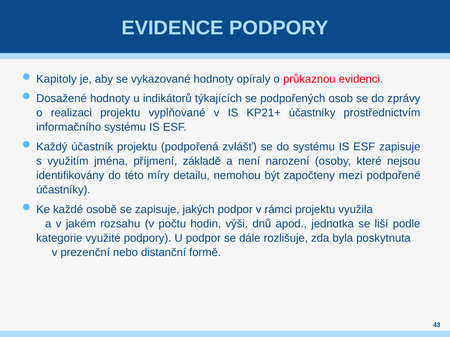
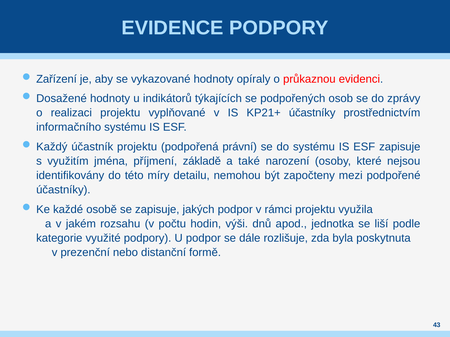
Kapitoly: Kapitoly -> Zařízení (57, 79)
zvlášť: zvlášť -> právní (240, 147)
není: není -> také (249, 161)
